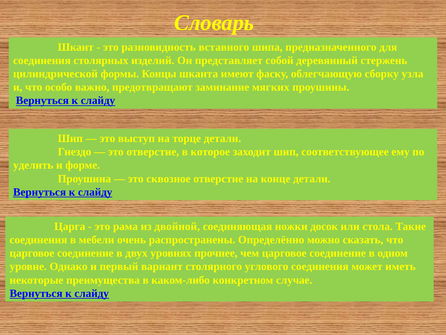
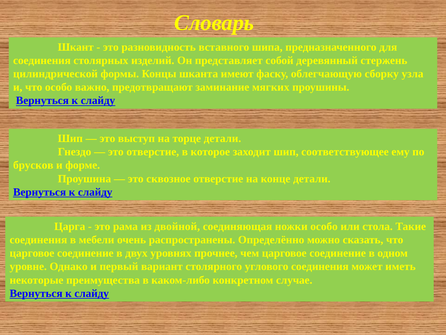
уделить: уделить -> брусков (33, 165)
ножки досок: досок -> особо (324, 226)
